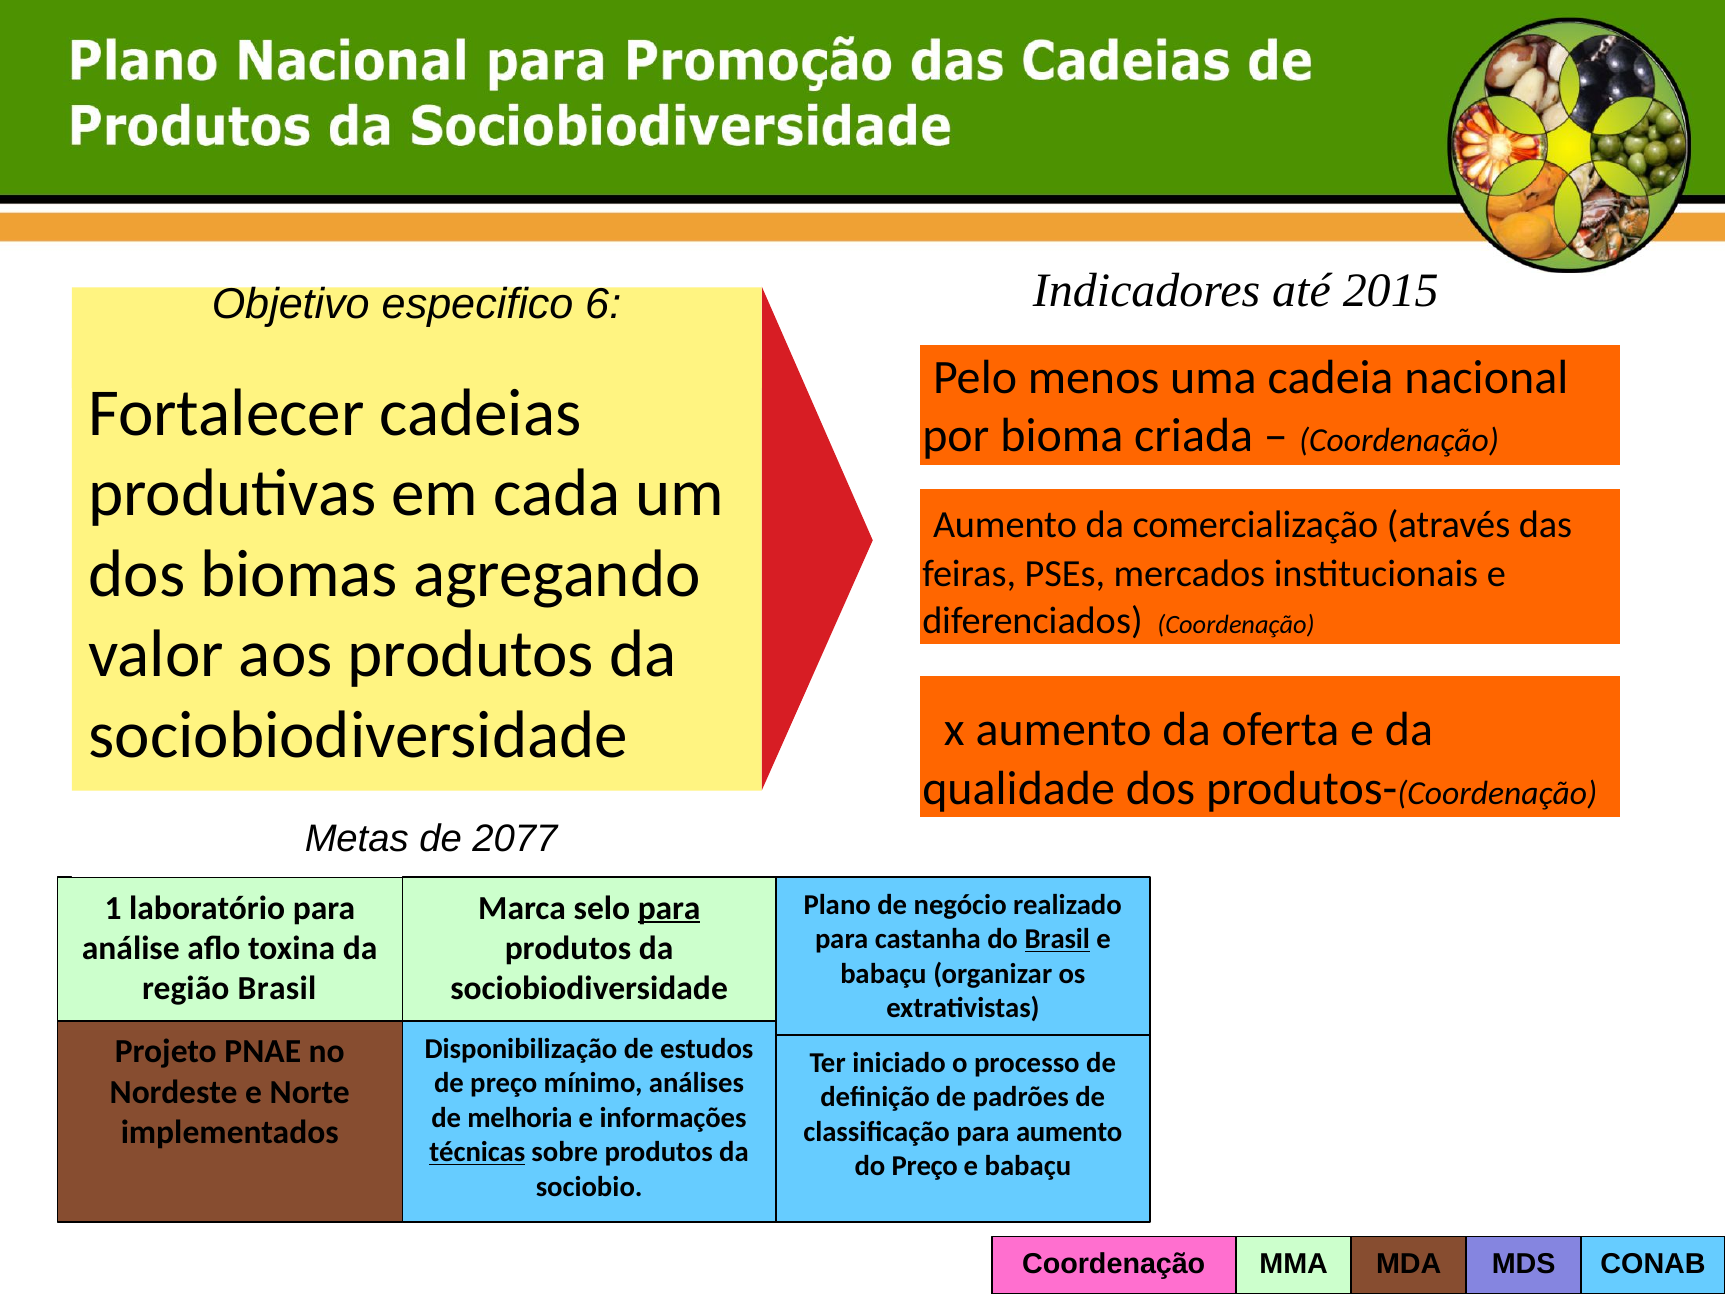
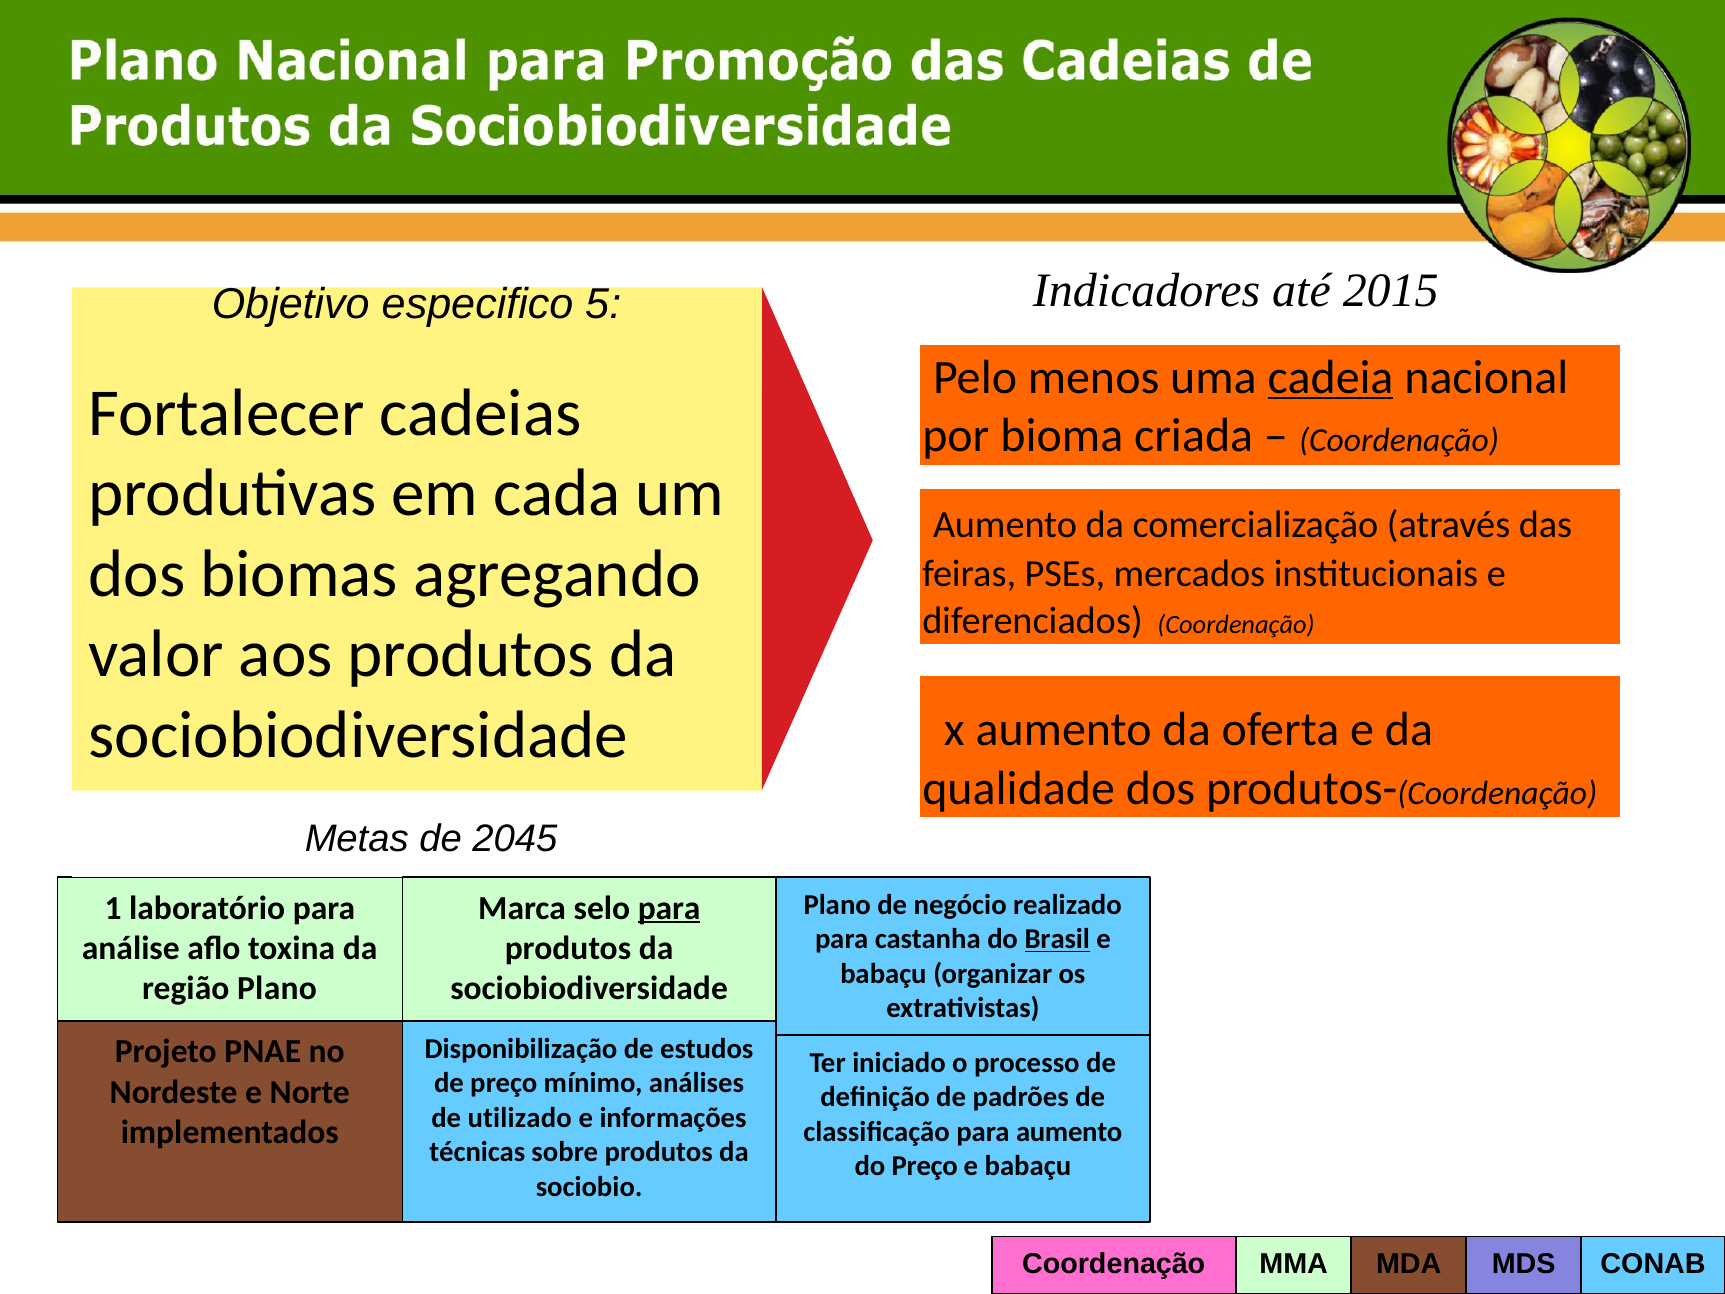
6: 6 -> 5 (603, 304)
cadeia underline: none -> present (1331, 377)
2077: 2077 -> 2045 (515, 839)
região Brasil: Brasil -> Plano (277, 988)
melhoria: melhoria -> utilizado (520, 1117)
técnicas underline: present -> none (477, 1152)
